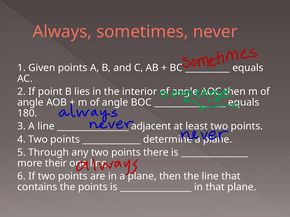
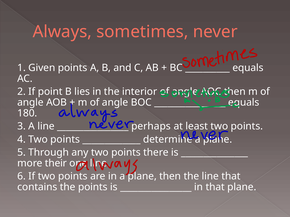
adjacent: adjacent -> perhaps (151, 127)
